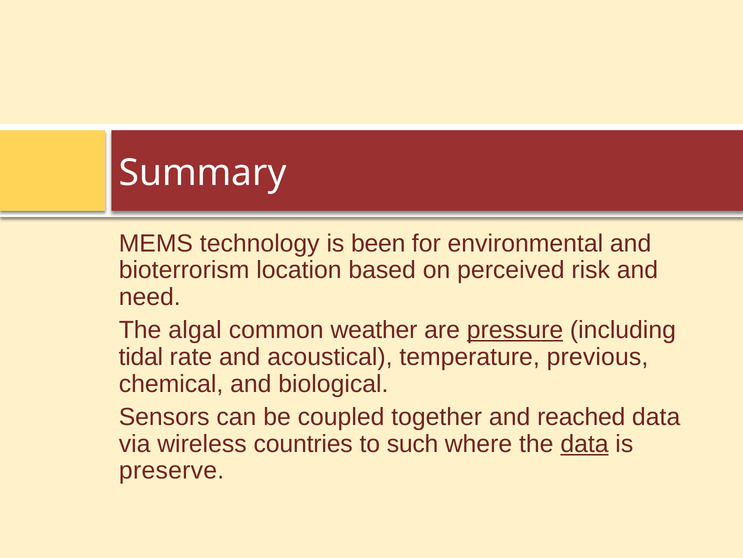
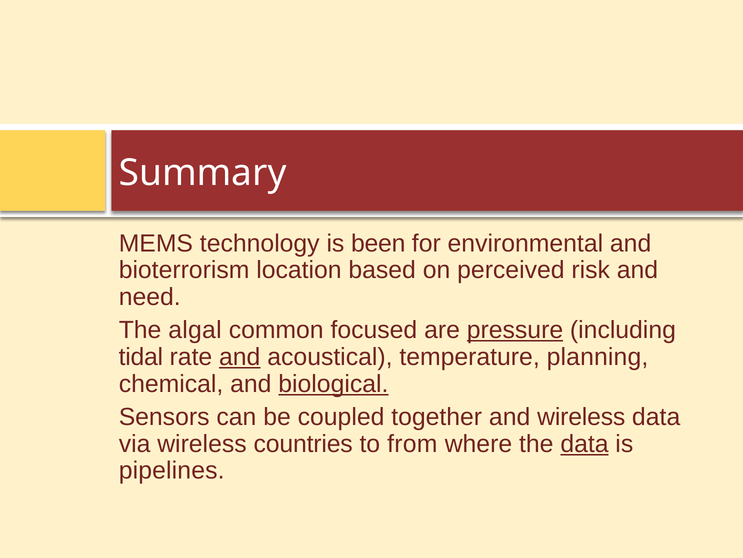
weather: weather -> focused (374, 330)
and underline: none -> present (240, 357)
previous: previous -> planning (597, 357)
biological underline: none -> present (333, 383)
and reached: reached -> wireless (581, 417)
such: such -> from (412, 443)
preserve: preserve -> pipelines (172, 470)
